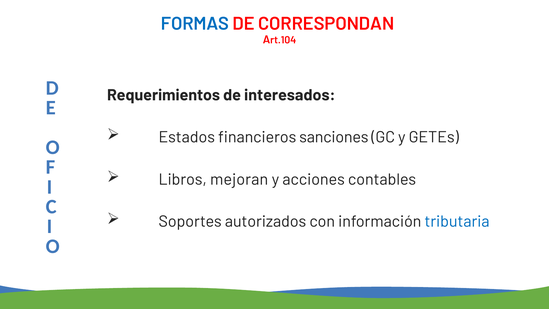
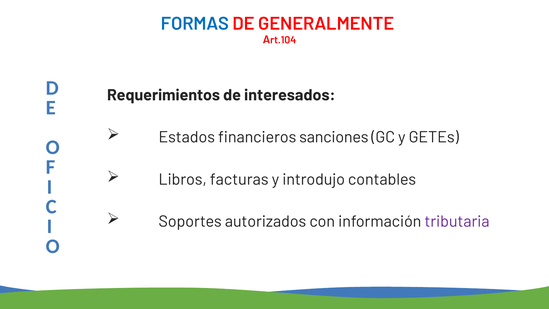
CORRESPONDAN: CORRESPONDAN -> GENERALMENTE (326, 24)
mejoran: mejoran -> facturas (239, 179)
acciones: acciones -> introdujo (314, 179)
tributaria colour: blue -> purple (457, 221)
